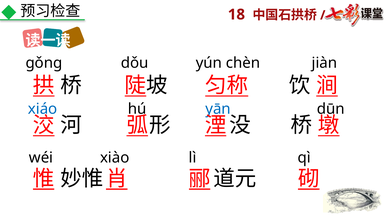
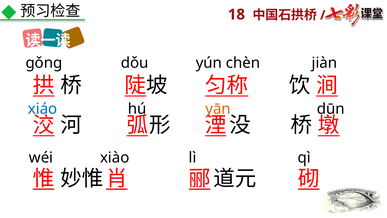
yān colour: blue -> orange (218, 109)
